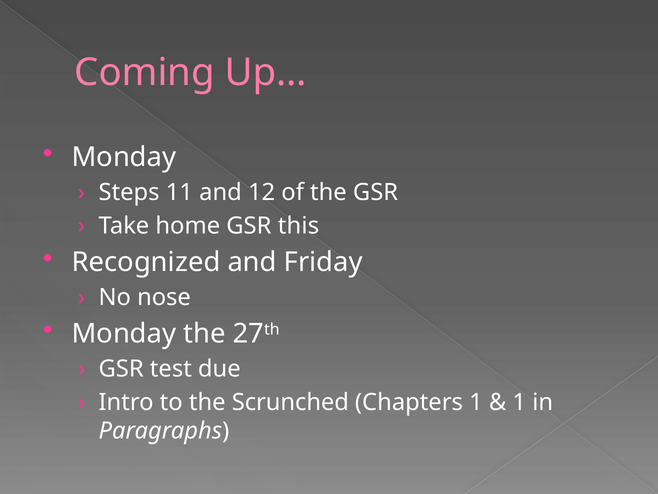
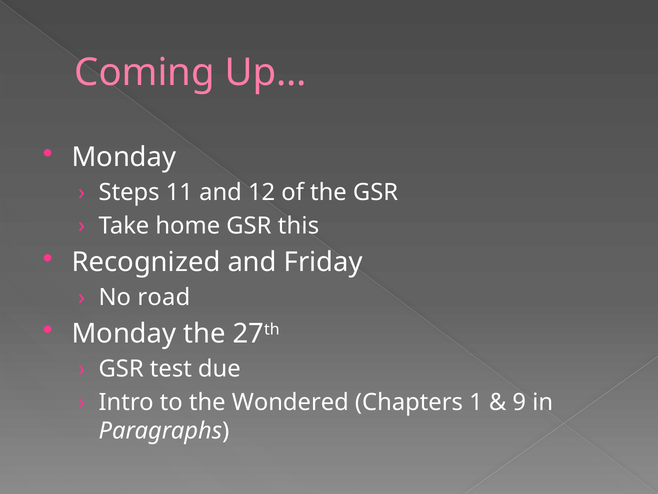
nose: nose -> road (164, 297)
Scrunched: Scrunched -> Wondered (290, 402)
1: 1 -> 9 (519, 402)
